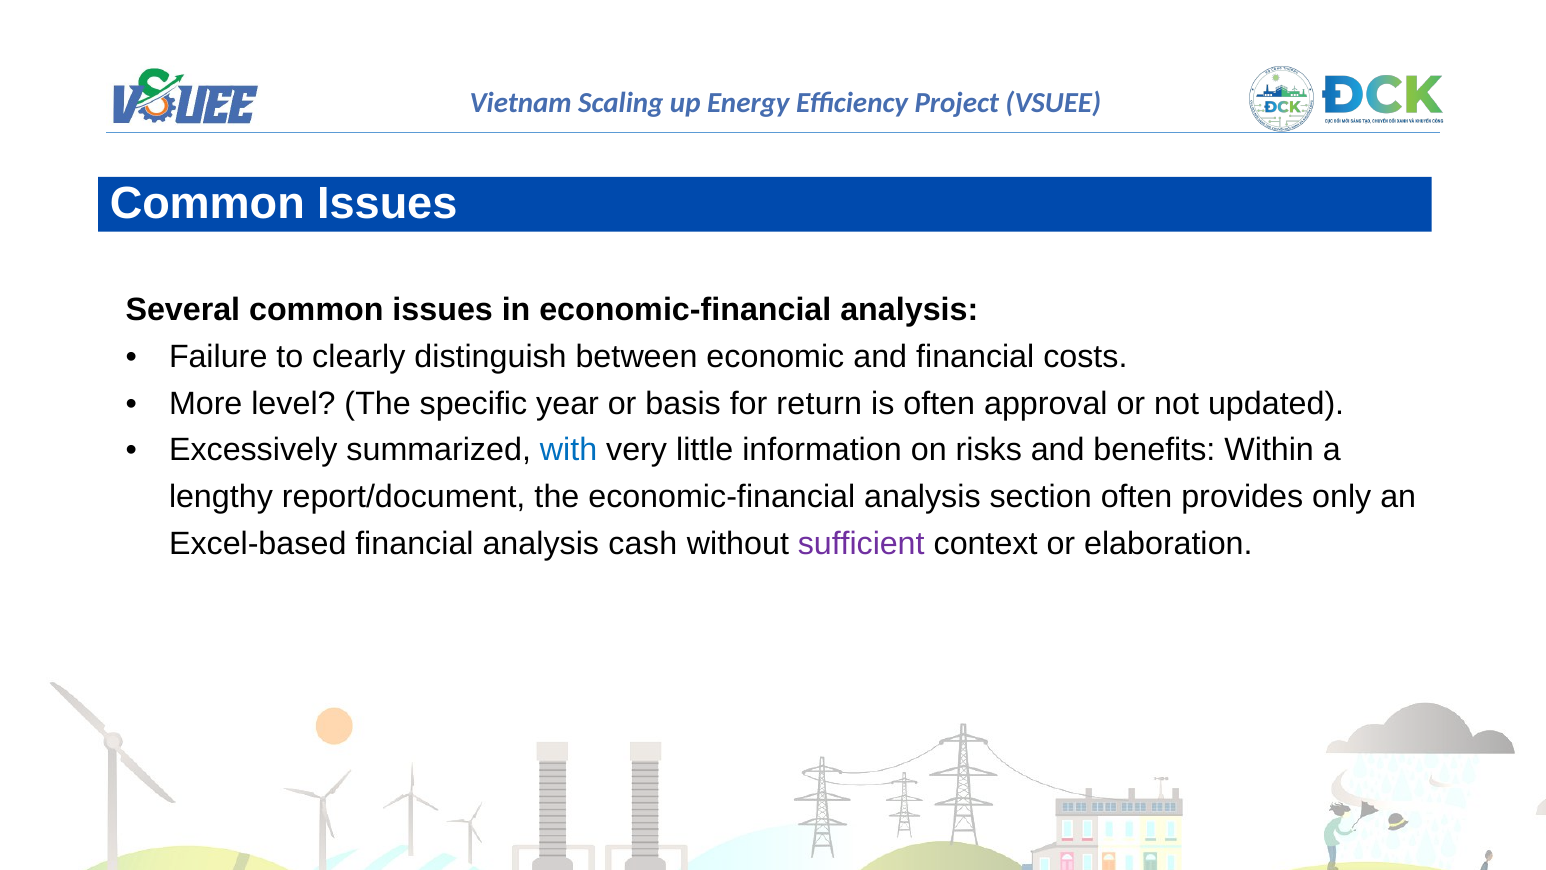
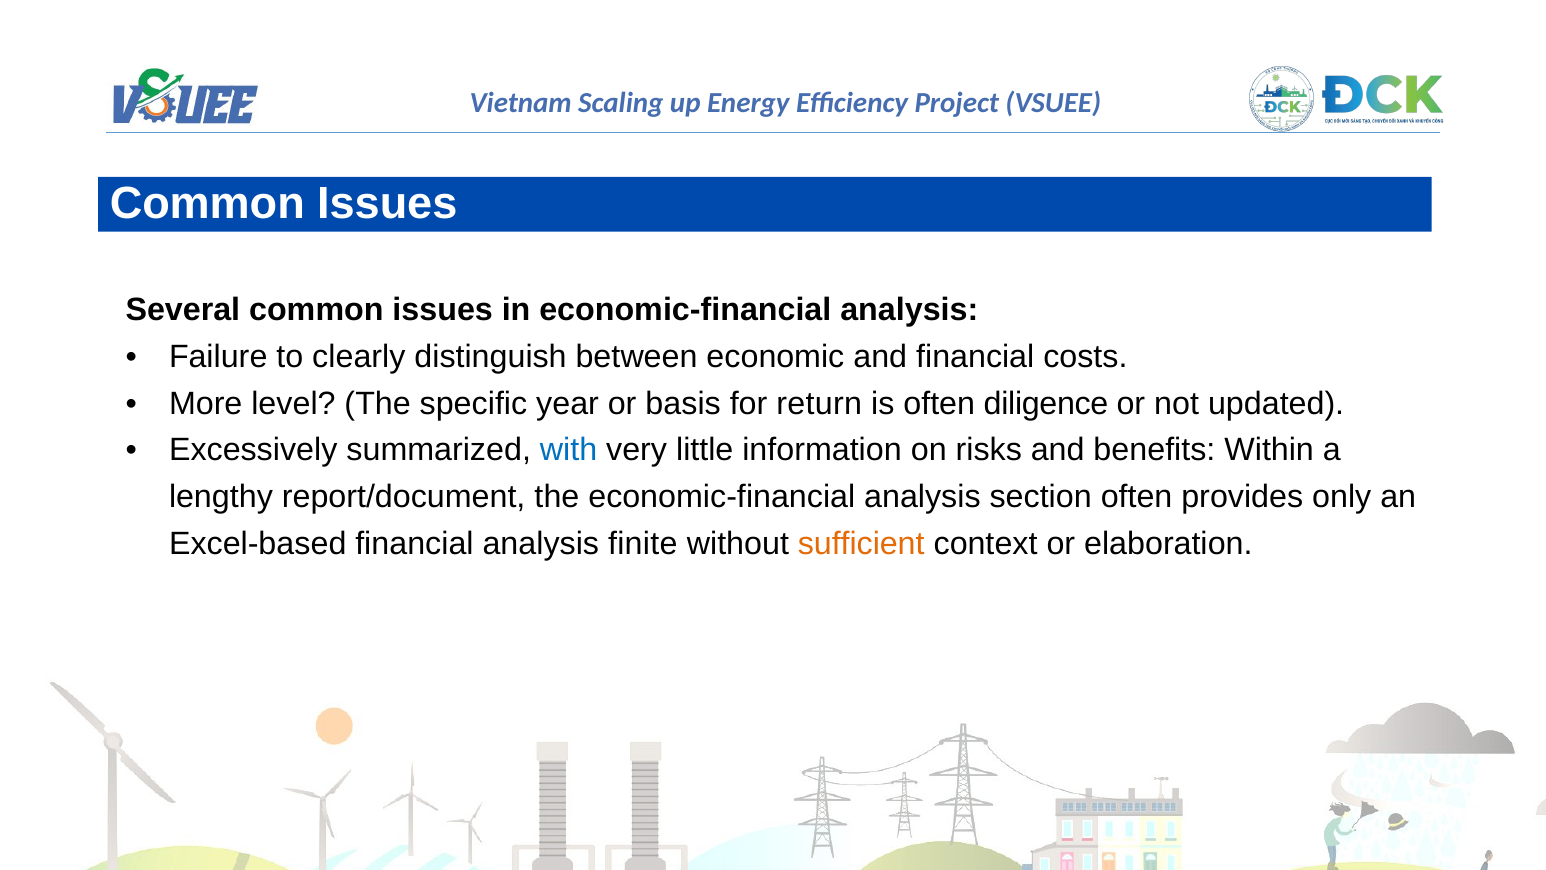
approval: approval -> diligence (1046, 403)
cash: cash -> finite (643, 544)
sufficient colour: purple -> orange (861, 544)
